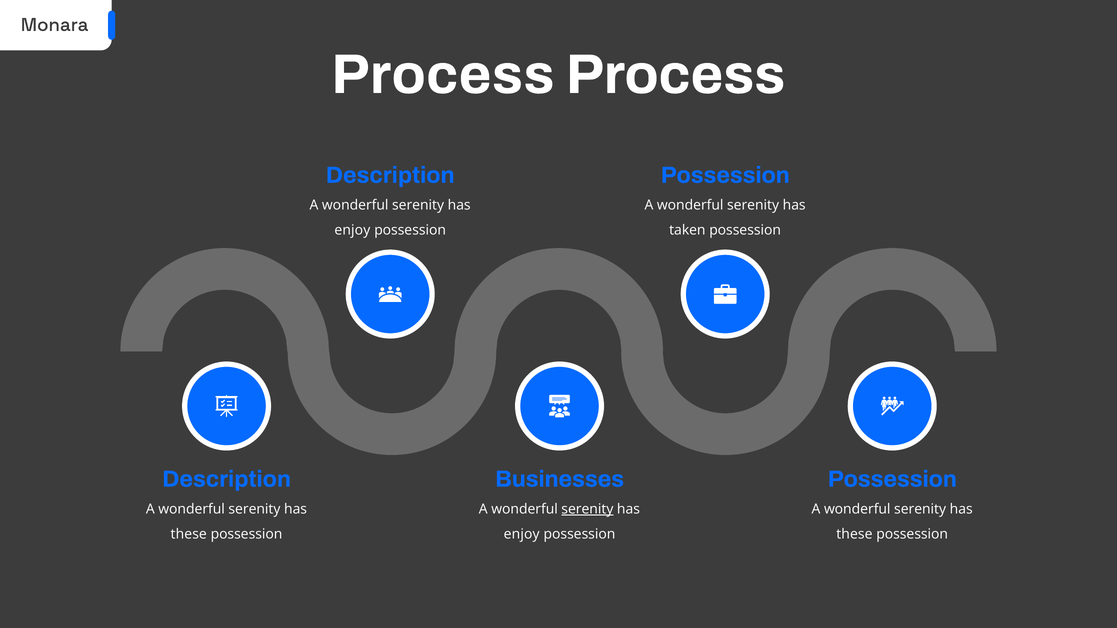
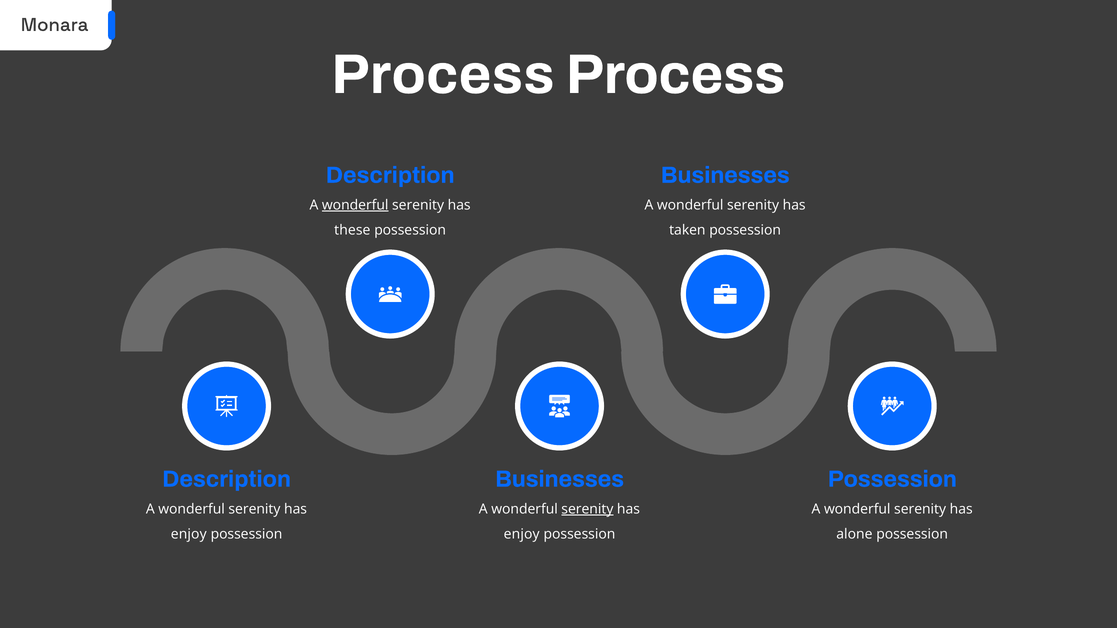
Possession: Possession -> Businesses (725, 175)
wonderful underline: none -> present (355, 205)
enjoy: enjoy -> these (352, 230)
these: these -> enjoy (189, 534)
these: these -> alone (854, 534)
